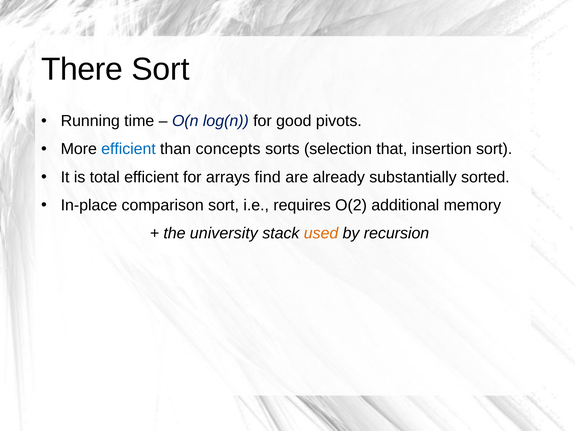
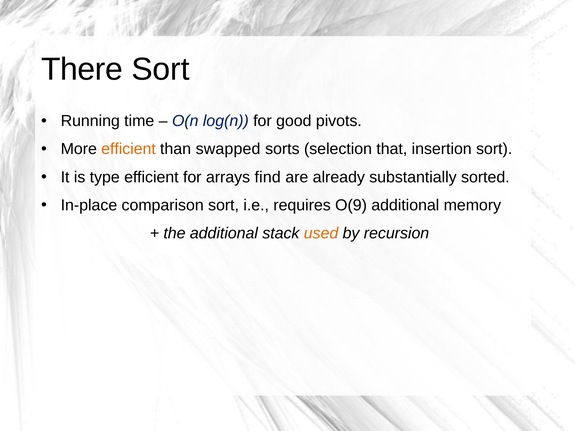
efficient colour: blue -> orange (128, 149)
concepts: concepts -> swapped (228, 149)
total: total -> type (105, 177)
O(2: O(2 -> O(9 (351, 205)
the university: university -> additional (224, 233)
